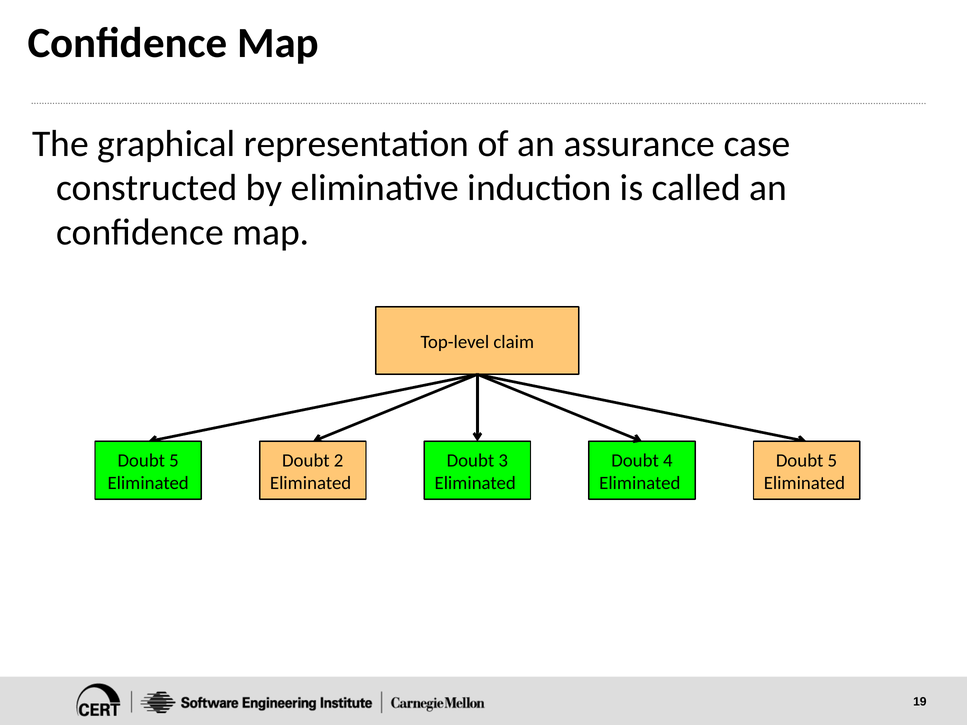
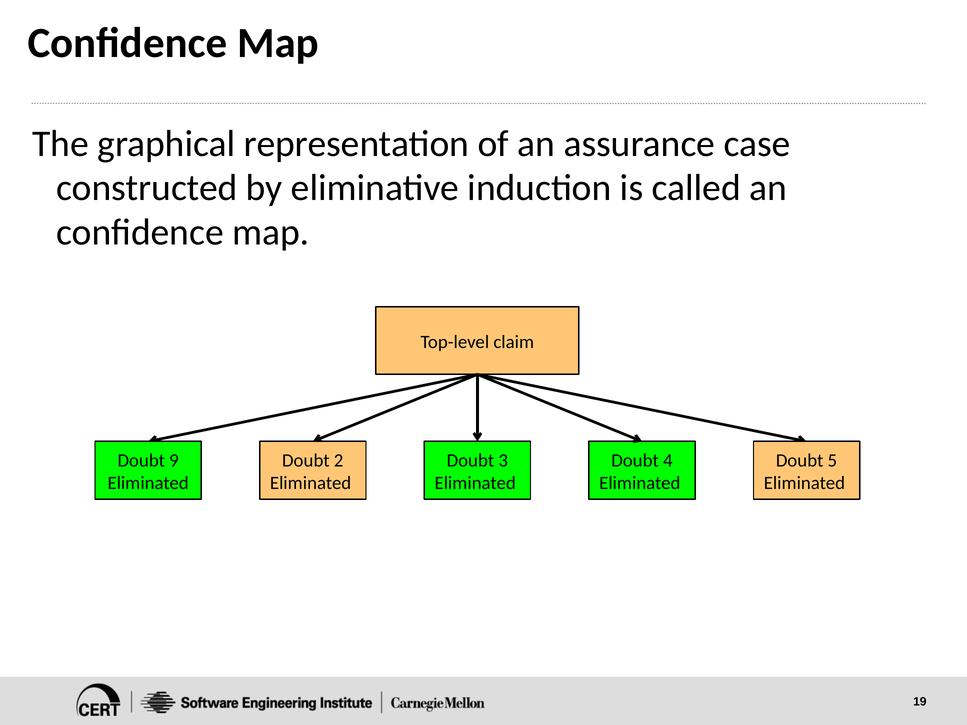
5: 5 -> 9 (174, 461)
